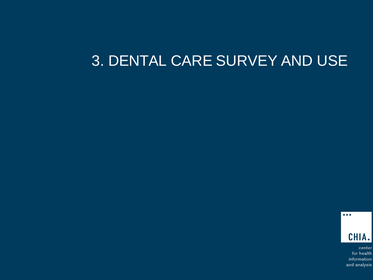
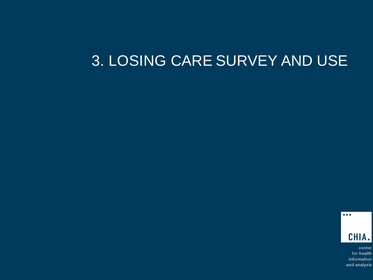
DENTAL: DENTAL -> LOSING (137, 61)
